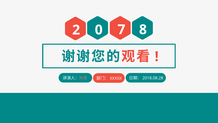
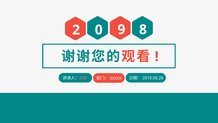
7: 7 -> 9 (121, 30)
